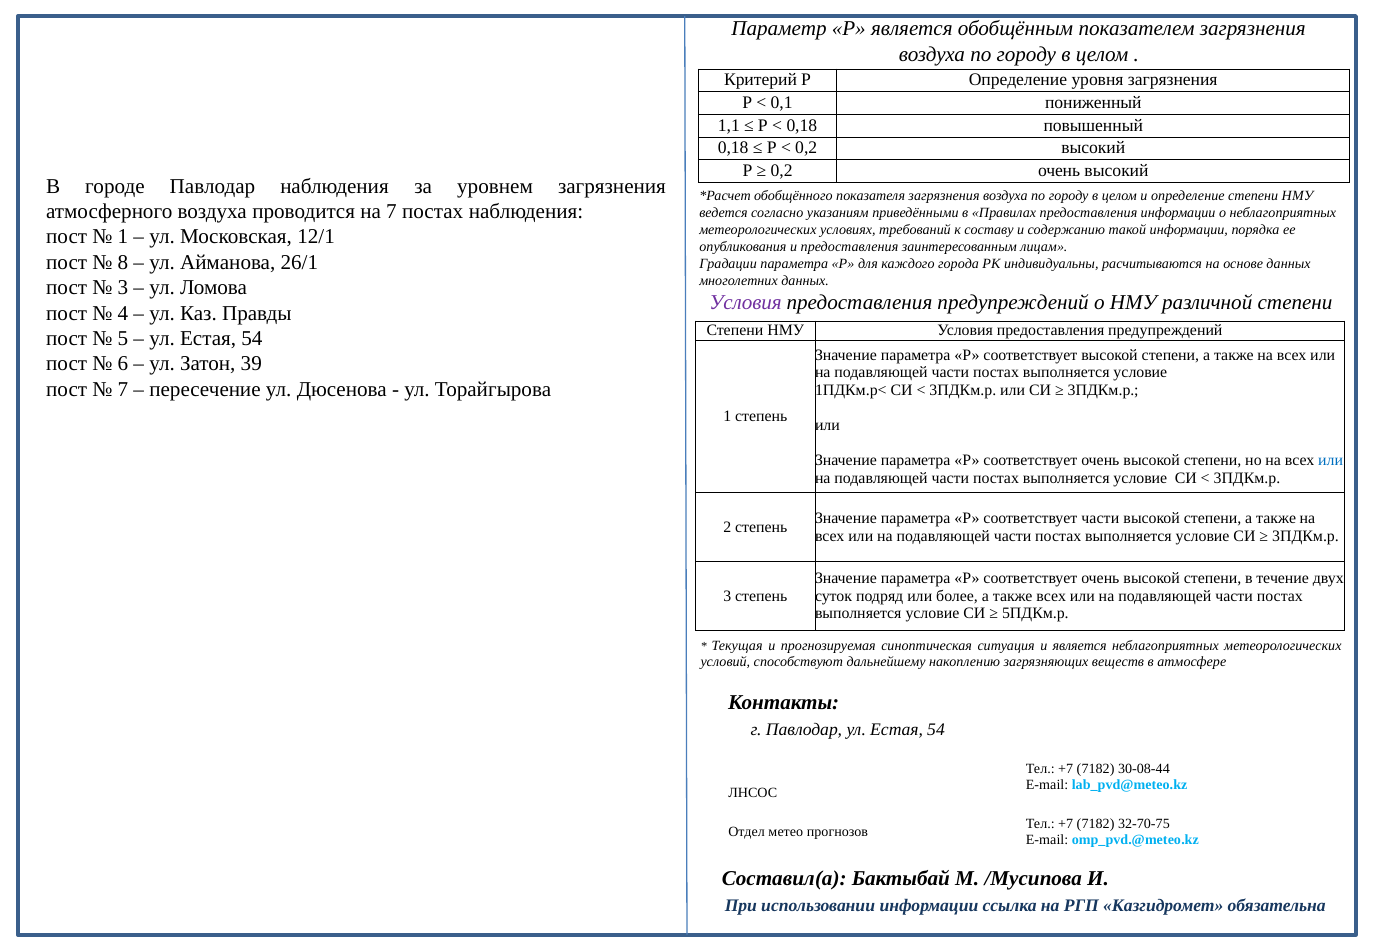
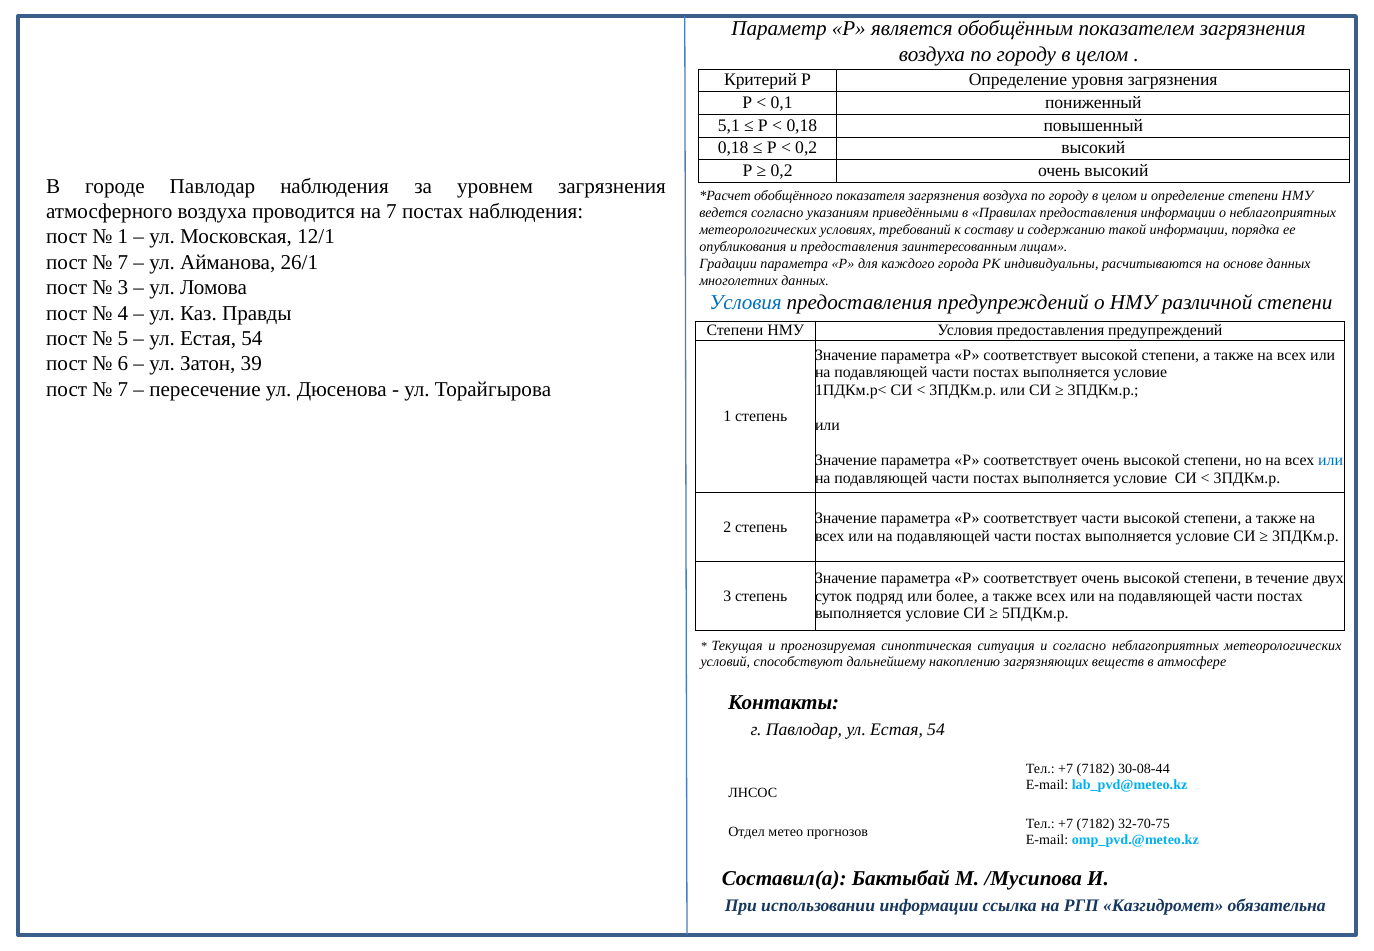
1,1: 1,1 -> 5,1 (729, 126)
8: 8 -> 7 (123, 262)
Условия colour: purple -> blue (745, 303)
и является: является -> согласно (1080, 646)
